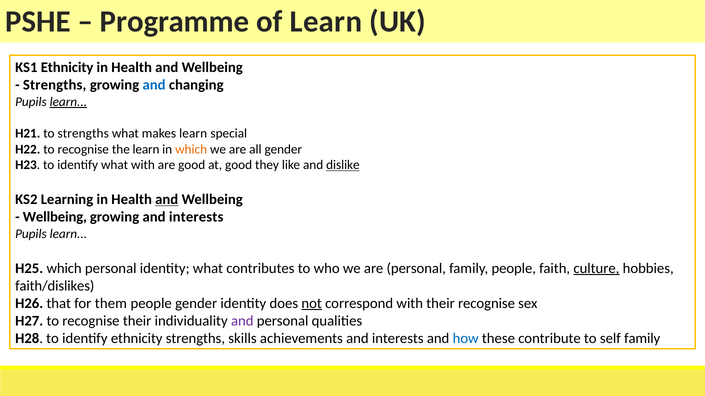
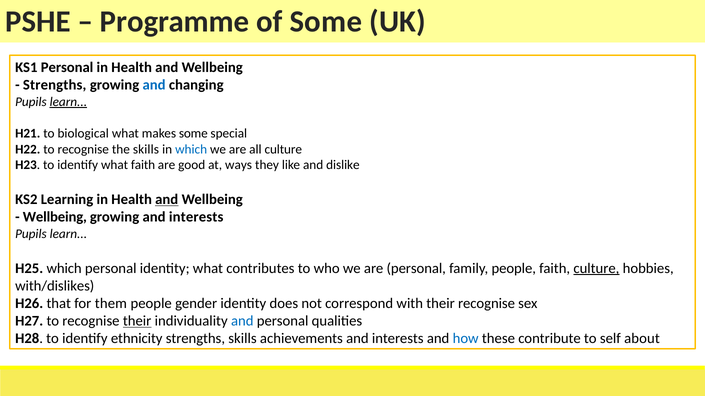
of Learn: Learn -> Some (326, 22)
KS1 Ethnicity: Ethnicity -> Personal (67, 68)
to strengths: strengths -> biological (83, 134)
makes learn: learn -> some (193, 134)
the learn: learn -> skills (146, 149)
which colour: orange -> blue (191, 149)
all gender: gender -> culture (283, 149)
what with: with -> faith (143, 165)
at good: good -> ways (239, 165)
dislike underline: present -> none (343, 165)
faith/dislikes: faith/dislikes -> with/dislikes (55, 286)
not underline: present -> none (312, 304)
their underline: none -> present (137, 321)
and colour: purple -> blue (242, 321)
self family: family -> about (642, 339)
